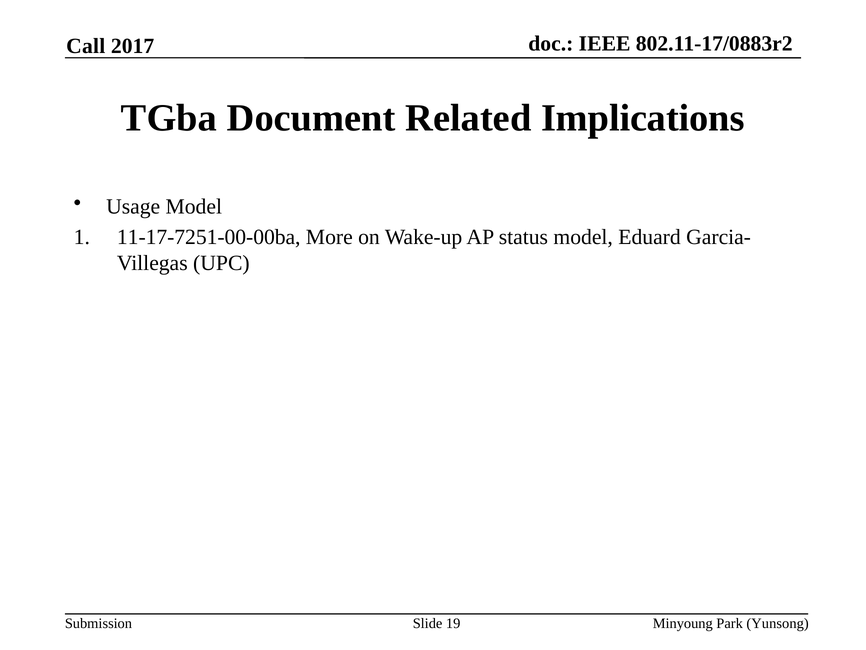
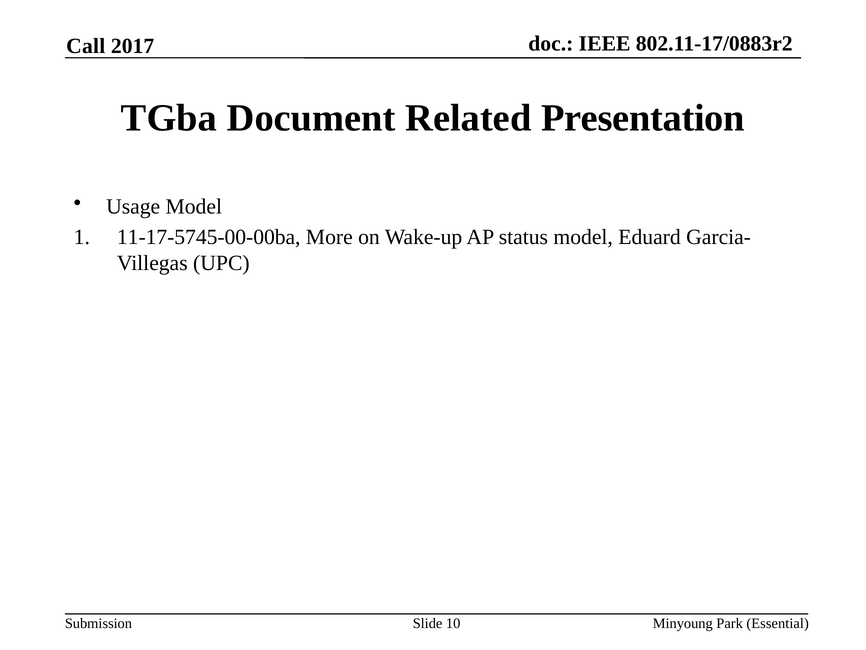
Implications: Implications -> Presentation (643, 118)
11-17-7251-00-00ba: 11-17-7251-00-00ba -> 11-17-5745-00-00ba (209, 237)
19: 19 -> 10 (453, 623)
Yunsong: Yunsong -> Essential (778, 623)
